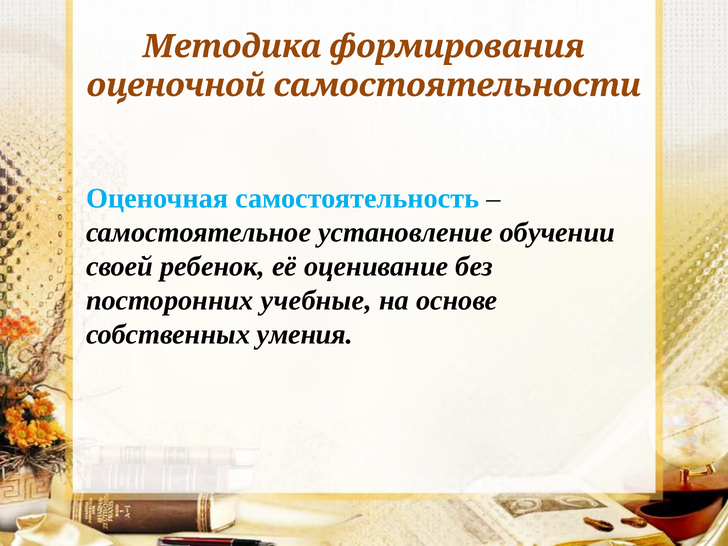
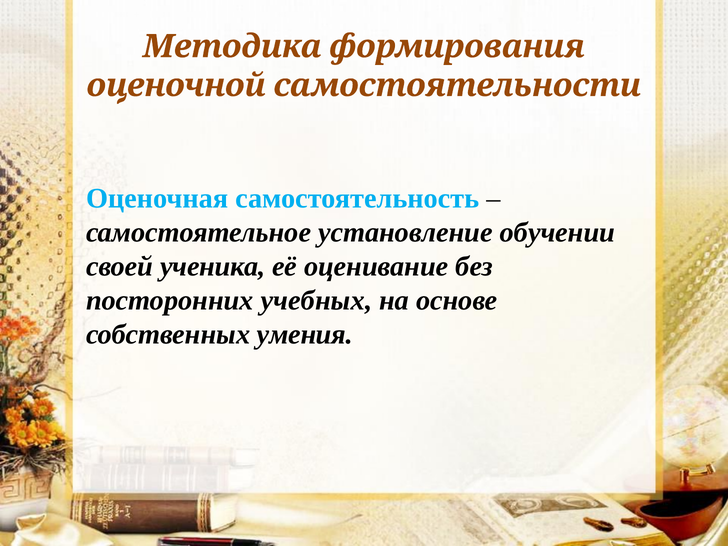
ребенок: ребенок -> ученика (213, 266)
учебные: учебные -> учебных (316, 300)
